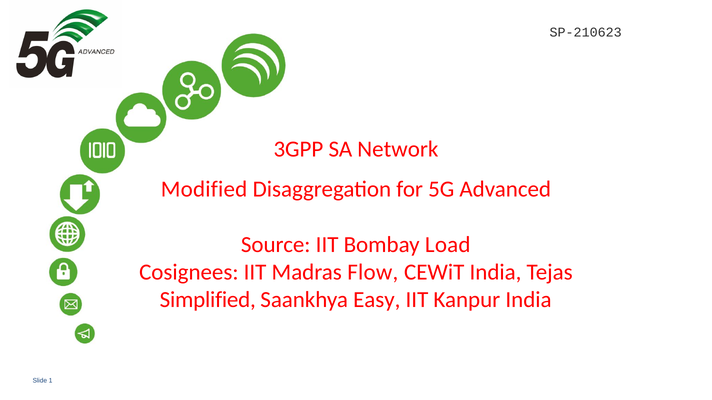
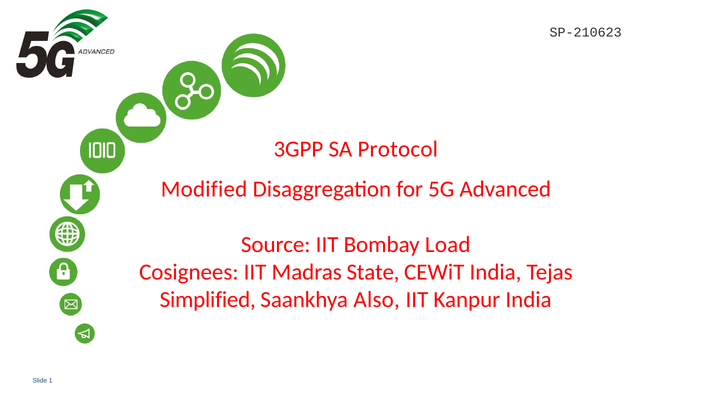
Network: Network -> Protocol (398, 149)
Flow: Flow -> State (373, 272)
Easy: Easy -> Also (377, 300)
